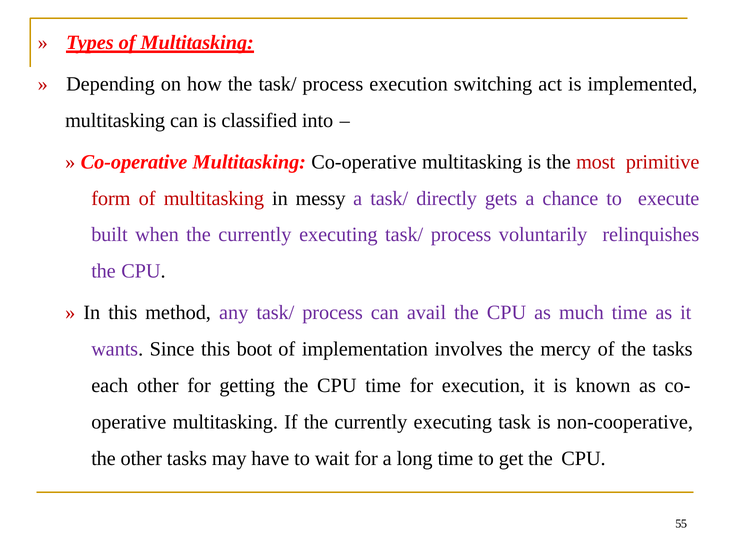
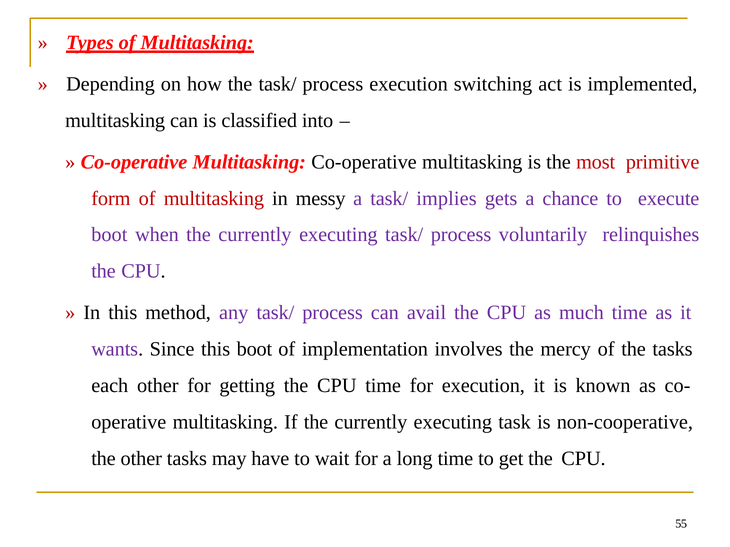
directly: directly -> implies (447, 199)
built: built -> boot (109, 235)
